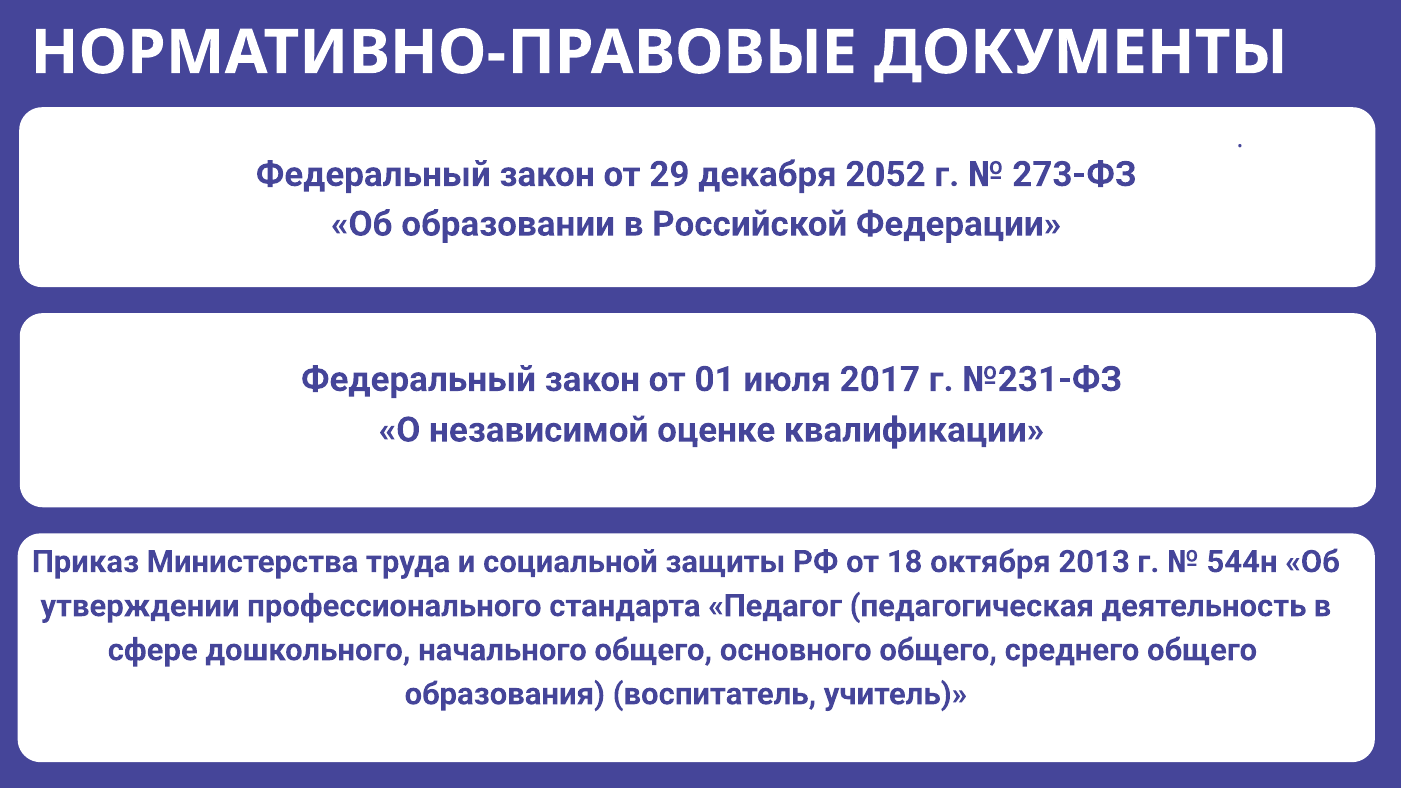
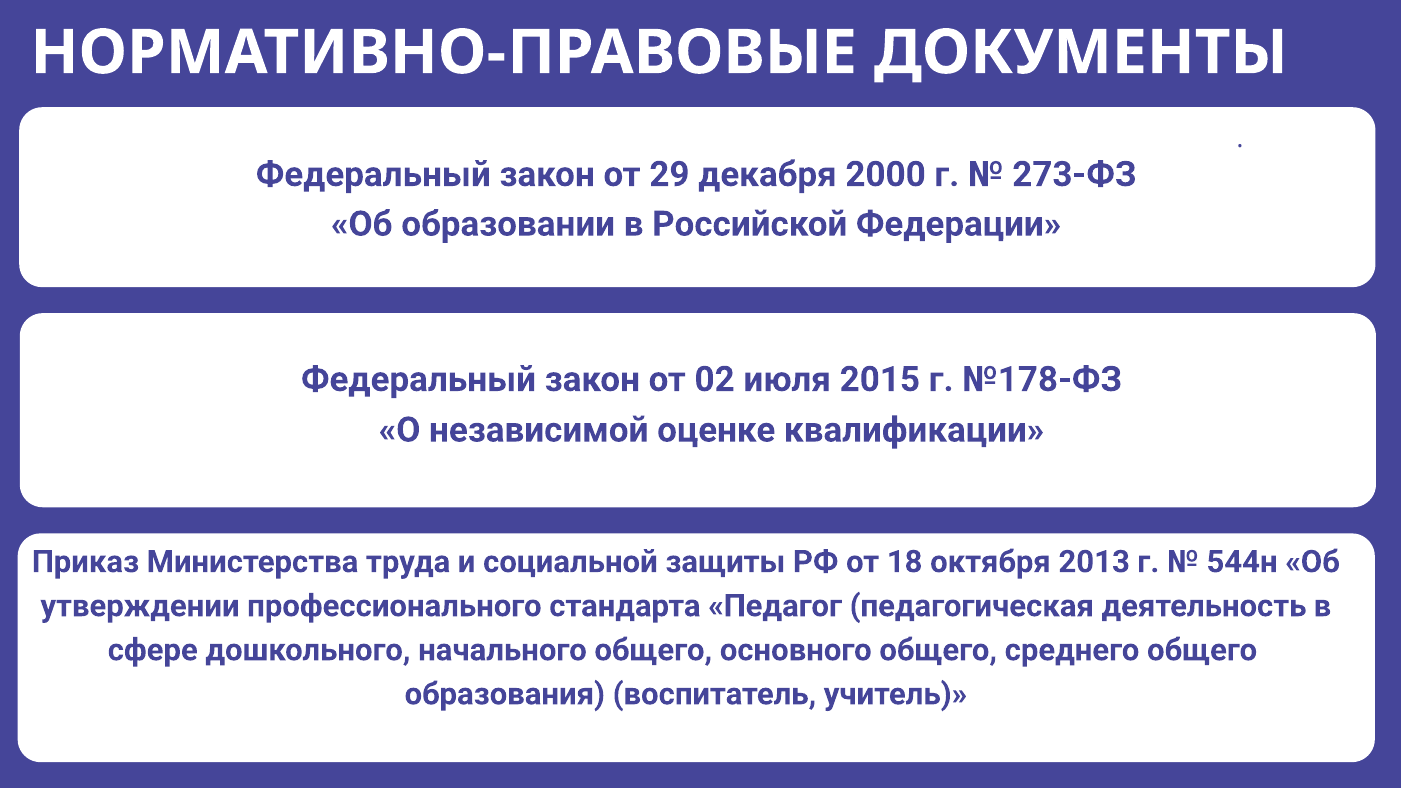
2052: 2052 -> 2000 (886, 174)
01: 01 -> 02 (715, 379)
2017: 2017 -> 2015 (880, 379)
№231-ФЗ: №231-ФЗ -> №178-ФЗ (1042, 379)
